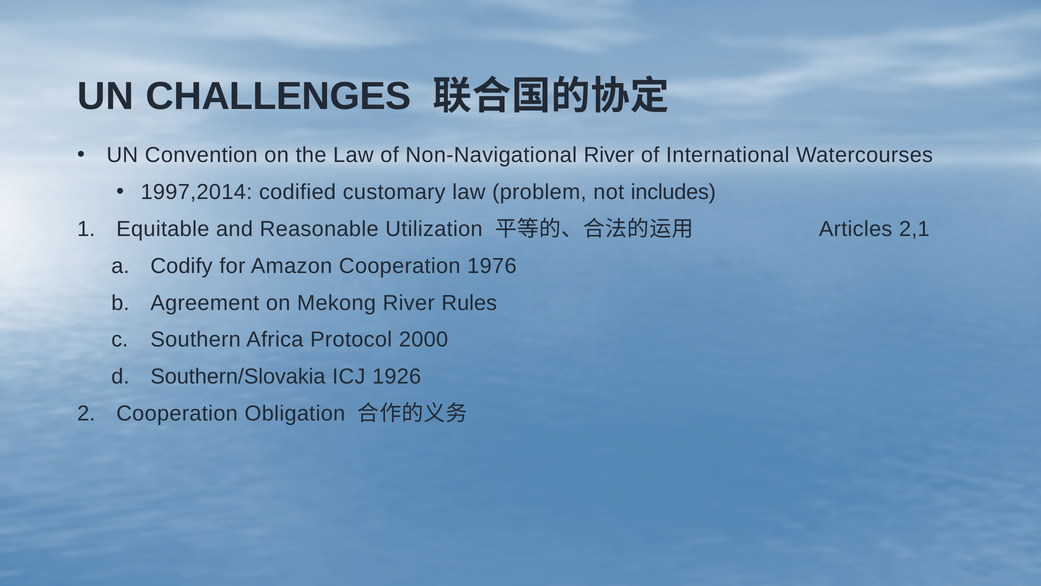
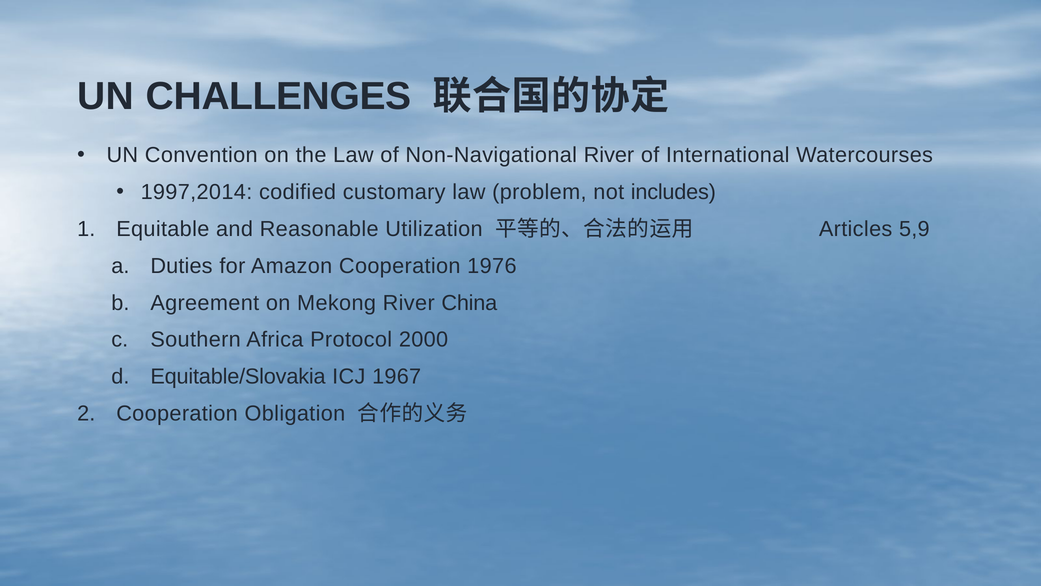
2,1: 2,1 -> 5,9 (914, 229)
Codify: Codify -> Duties (181, 266)
Rules: Rules -> China (469, 303)
Southern/Slovakia: Southern/Slovakia -> Equitable/Slovakia (238, 376)
1926: 1926 -> 1967 (397, 376)
